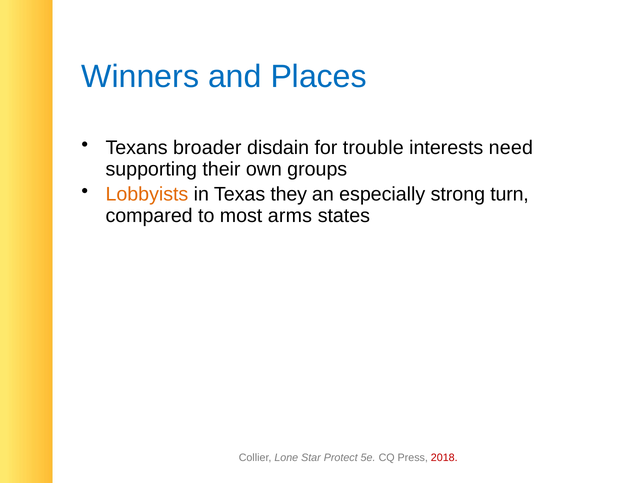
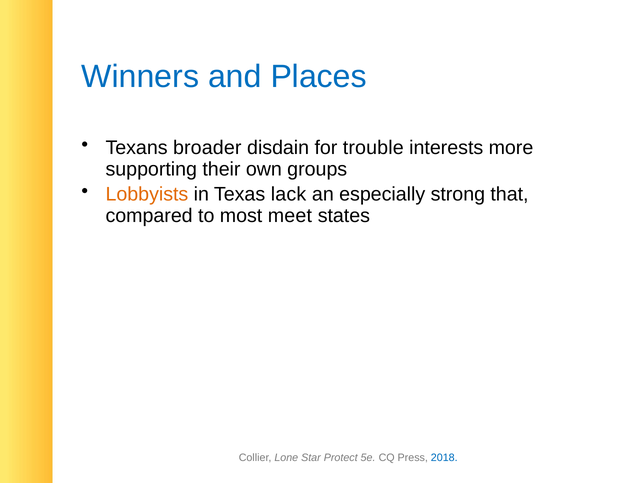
need: need -> more (511, 148)
they: they -> lack (289, 194)
turn: turn -> that (509, 194)
arms: arms -> meet (290, 215)
2018 colour: red -> blue (444, 457)
